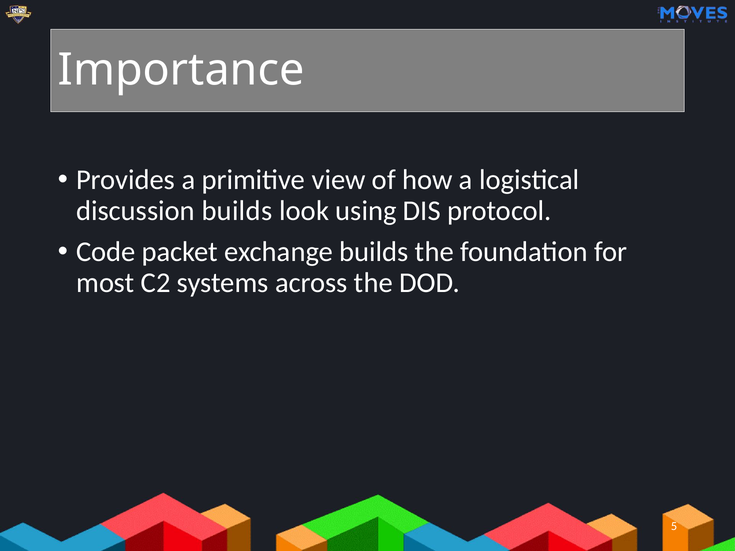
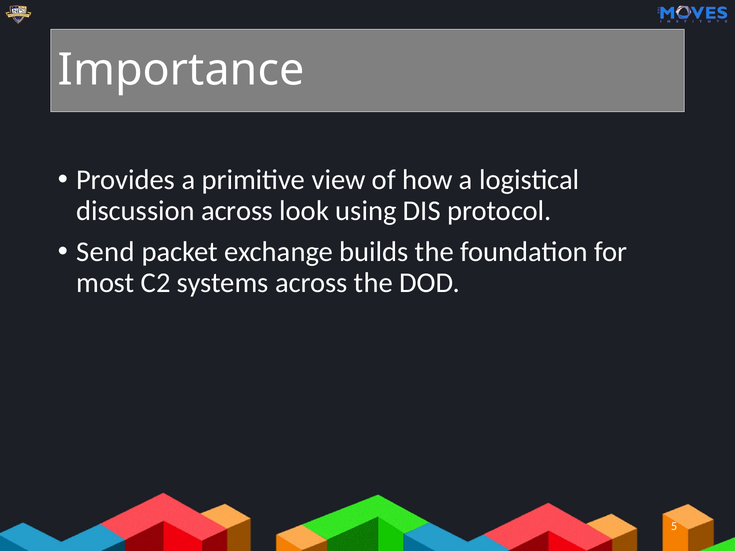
discussion builds: builds -> across (237, 211)
Code: Code -> Send (106, 252)
